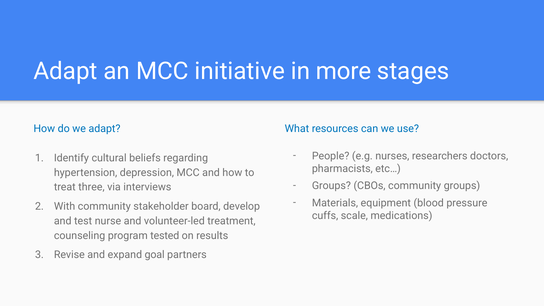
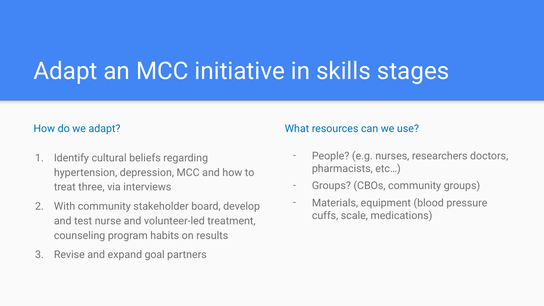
more: more -> skills (343, 71)
tested: tested -> habits (165, 236)
